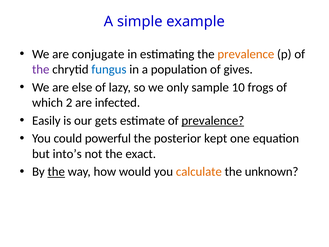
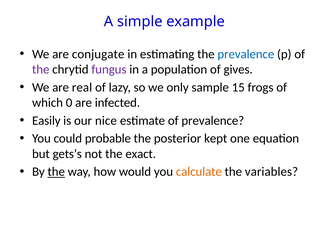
prevalence colour: orange -> blue (246, 54)
fungus colour: blue -> purple (109, 69)
else: else -> real (82, 87)
10: 10 -> 15 (238, 87)
2: 2 -> 0 (69, 103)
gets: gets -> nice (106, 120)
prevalence underline: present -> none (213, 120)
powerful: powerful -> probable (108, 138)
into’s: into’s -> gets’s (67, 154)
unknown: unknown -> variables (271, 172)
